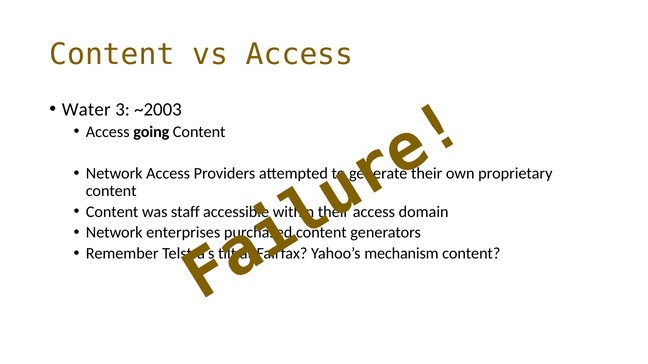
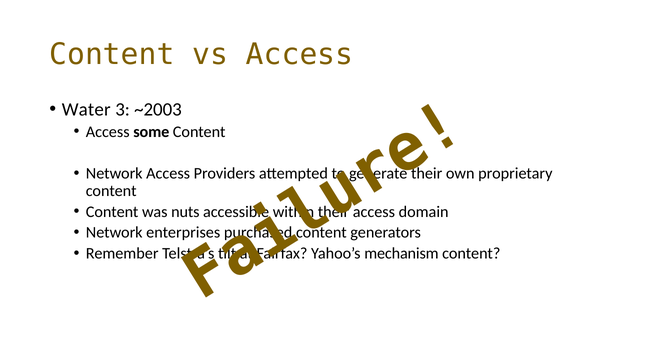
going: going -> some (151, 132)
staff: staff -> nuts (185, 212)
